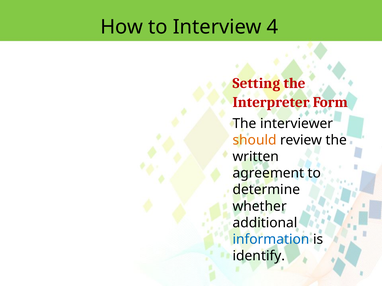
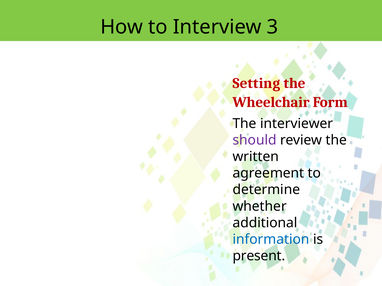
4: 4 -> 3 (272, 27)
Interpreter: Interpreter -> Wheelchair (271, 102)
should colour: orange -> purple (255, 140)
identify: identify -> present (259, 256)
